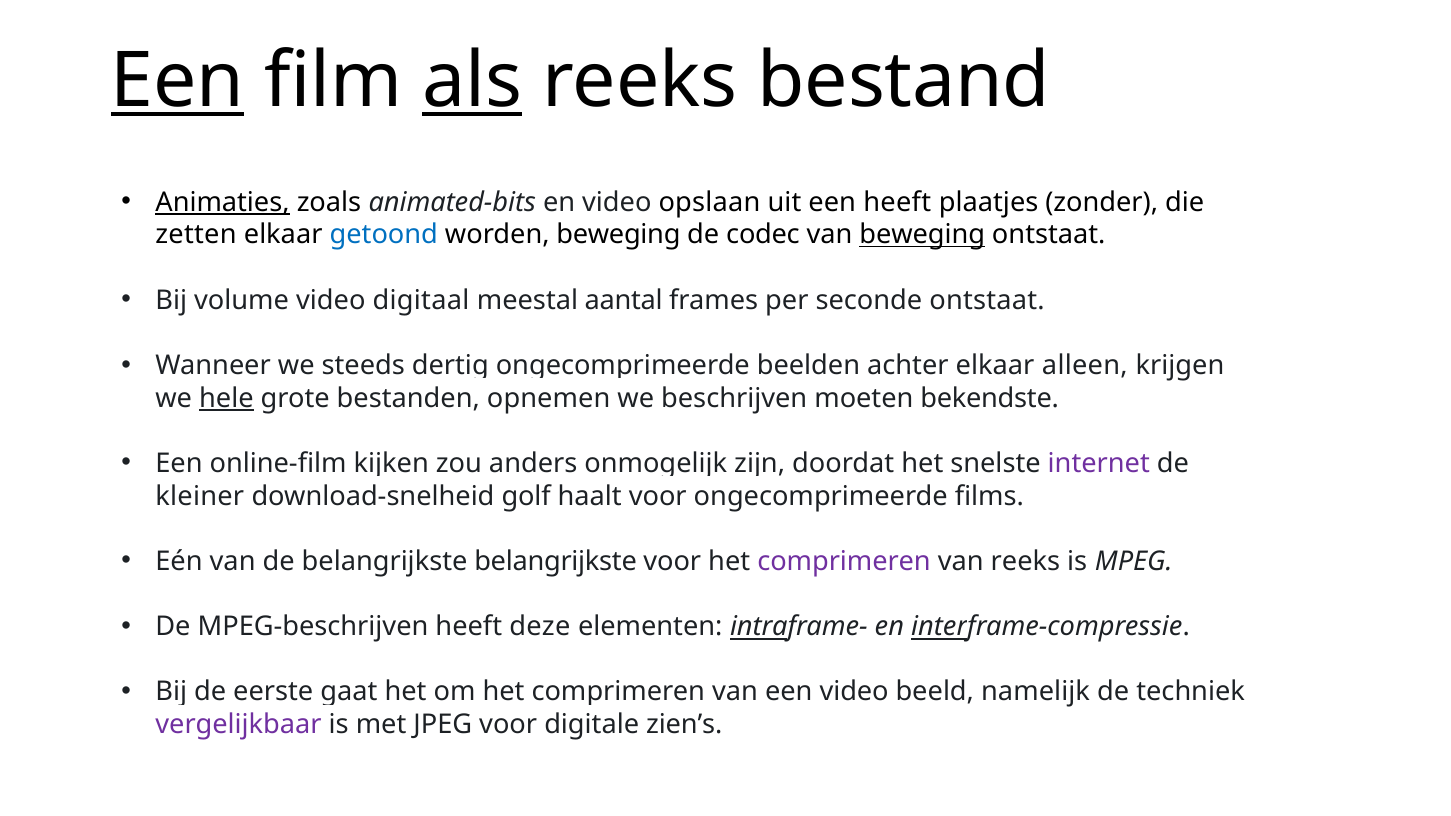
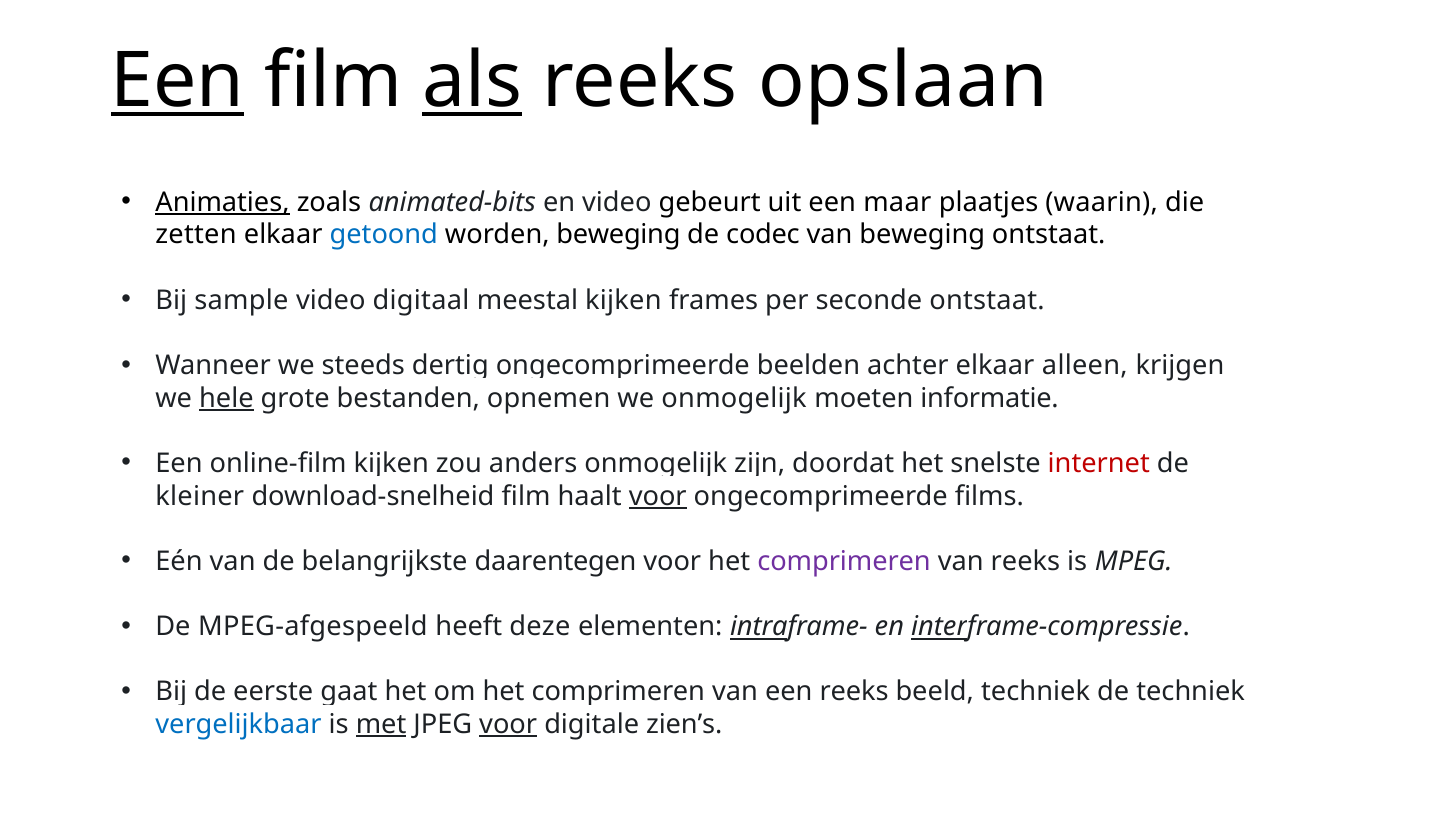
bestand: bestand -> opslaan (903, 81)
opslaan: opslaan -> gebeurt (710, 202)
een heeft: heeft -> maar (897, 202)
zonder: zonder -> waarin (1102, 202)
beweging underline: present -> none (922, 235)
volume: volume -> sample (241, 300)
meestal aantal: aantal -> kijken (623, 300)
we beschrijven: beschrijven -> onmogelijk (734, 398)
bekendste: bekendste -> informatie (990, 398)
internet colour: purple -> red (1099, 464)
download-snelheid golf: golf -> film (526, 496)
voor underline: none -> present (658, 496)
belangrijkste belangrijkste: belangrijkste -> daarentegen (556, 561)
MPEG-beschrijven: MPEG-beschrijven -> MPEG-afgespeeld (313, 627)
een video: video -> reeks (854, 692)
beeld namelijk: namelijk -> techniek (1036, 692)
vergelijkbaar colour: purple -> blue (239, 725)
met underline: none -> present (381, 725)
voor underline: none -> present (508, 725)
